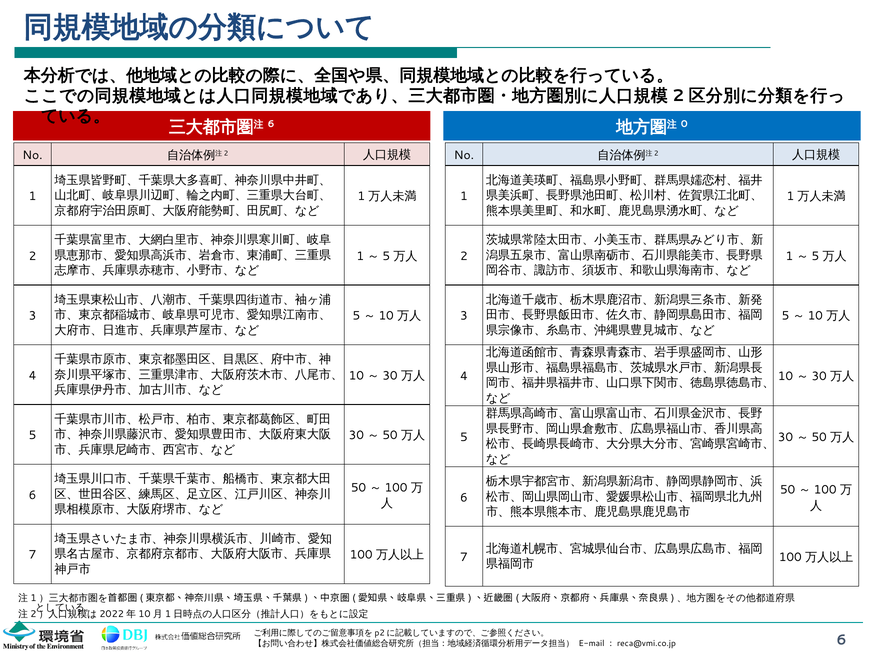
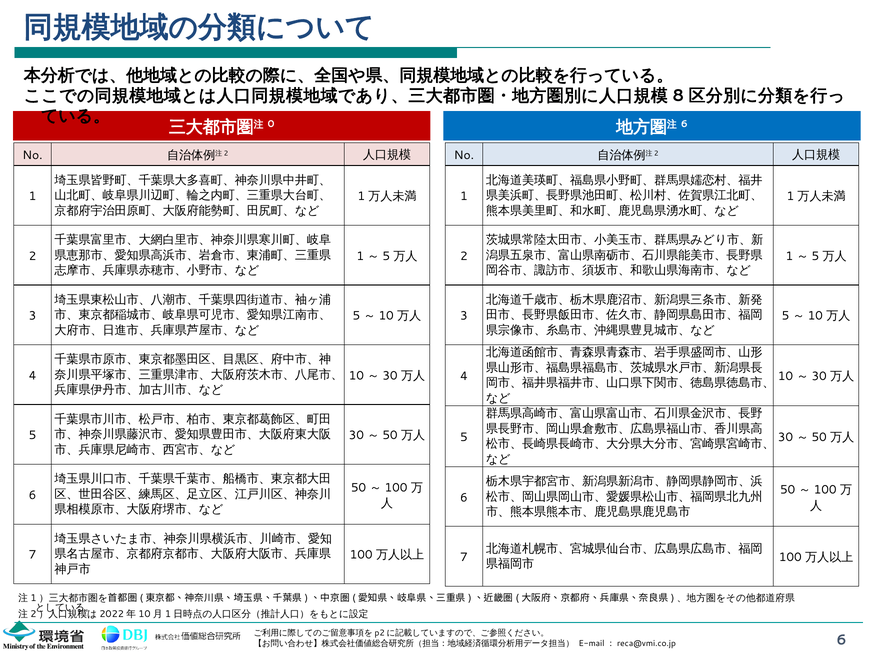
2: 2 -> 8 (678, 95)
6: 6 -> 0 (271, 124)
0: 0 -> 6 (684, 124)
